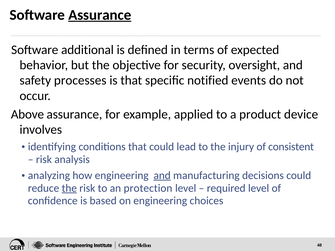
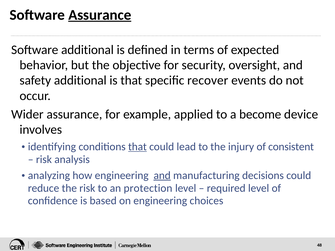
safety processes: processes -> additional (80, 80)
notified: notified -> recover (208, 80)
Above: Above -> Wider (27, 114)
product: product -> become (260, 114)
that underline: none -> present (137, 147)
the underline: present -> none (69, 188)
